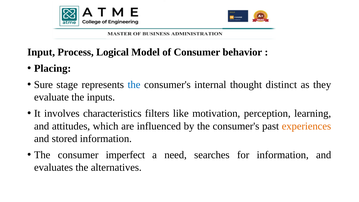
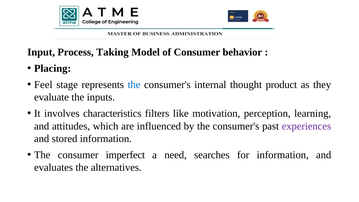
Logical: Logical -> Taking (112, 52)
Sure: Sure -> Feel (43, 85)
distinct: distinct -> product (281, 85)
experiences colour: orange -> purple (306, 126)
